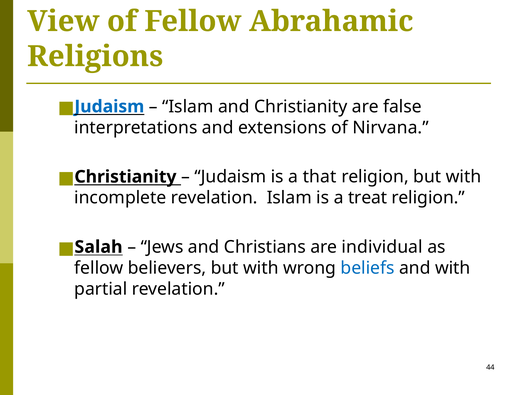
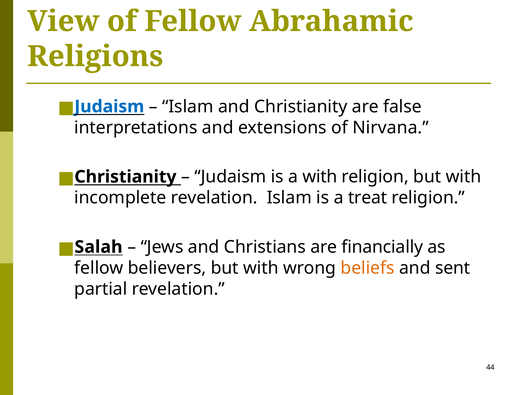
a that: that -> with (320, 177)
individual: individual -> financially (382, 247)
beliefs colour: blue -> orange (368, 268)
and with: with -> sent (453, 268)
